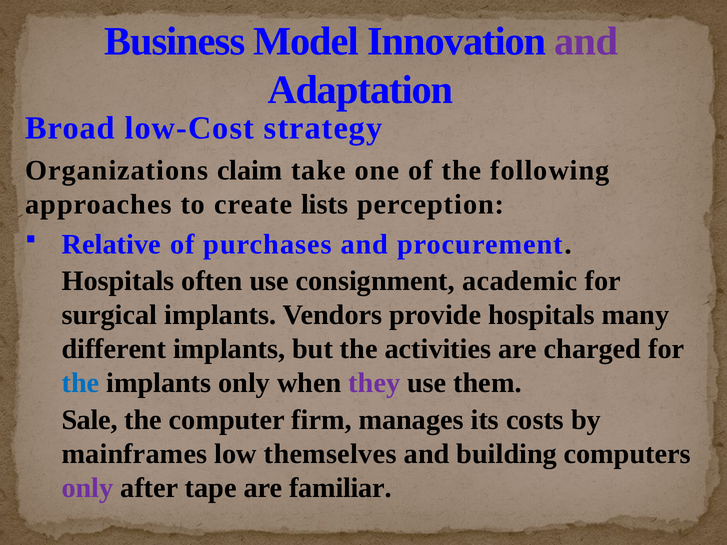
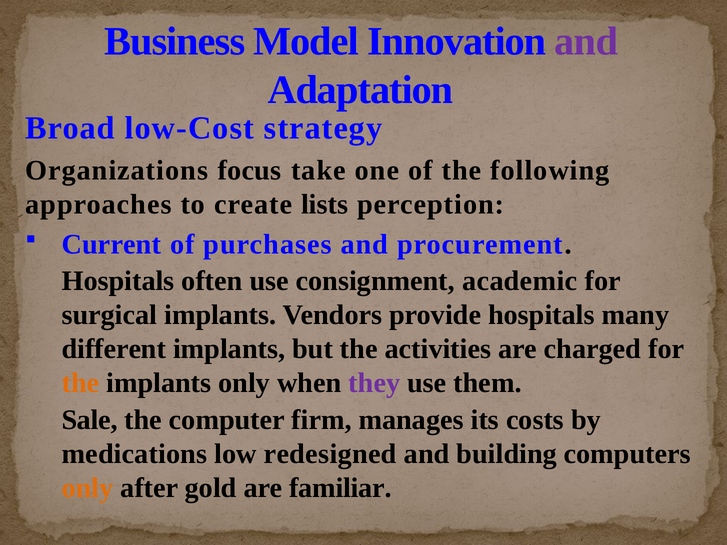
claim: claim -> focus (249, 170)
Relative: Relative -> Current (111, 244)
the colour: blue -> orange (80, 383)
mainframes: mainframes -> medications (134, 454)
themselves: themselves -> redesigned (330, 454)
only colour: purple -> orange (88, 488)
tape: tape -> gold (211, 488)
